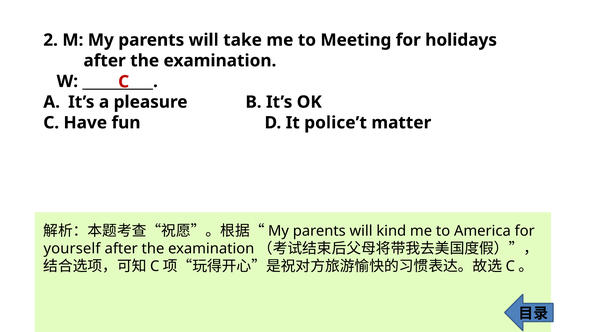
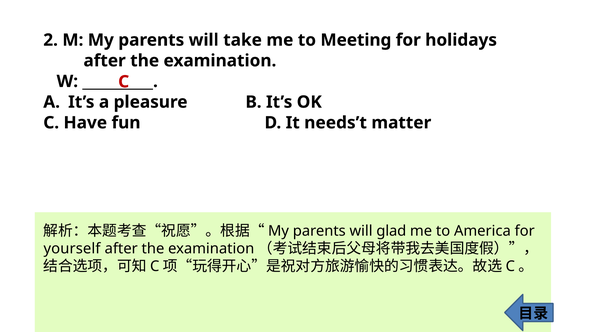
police’t: police’t -> needs’t (336, 123)
kind: kind -> glad (391, 231)
